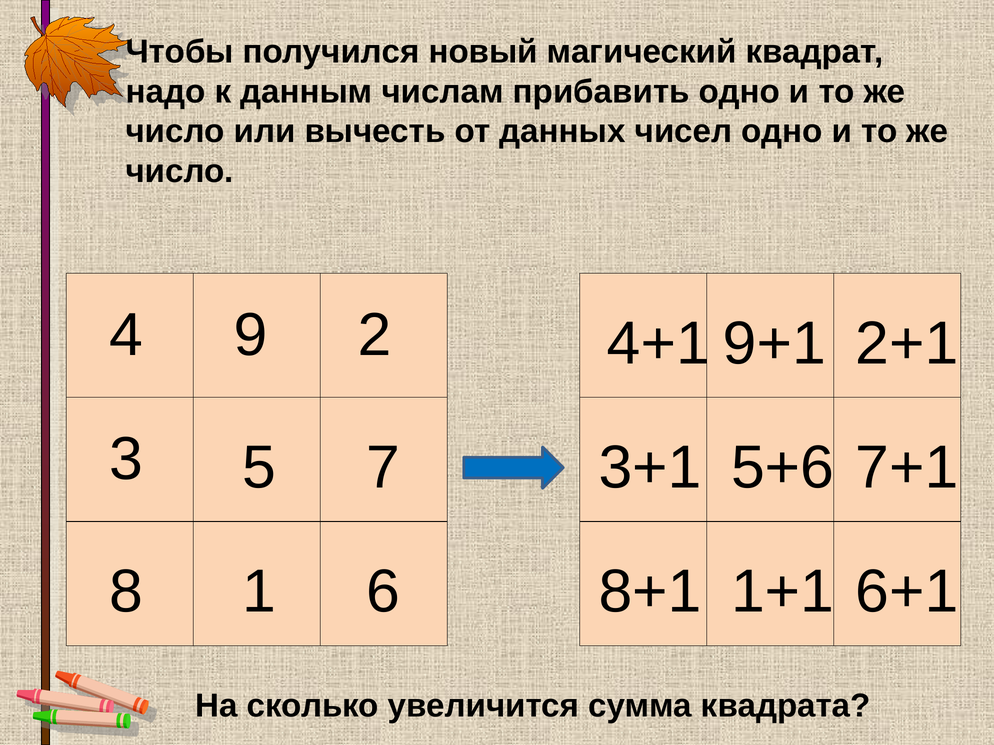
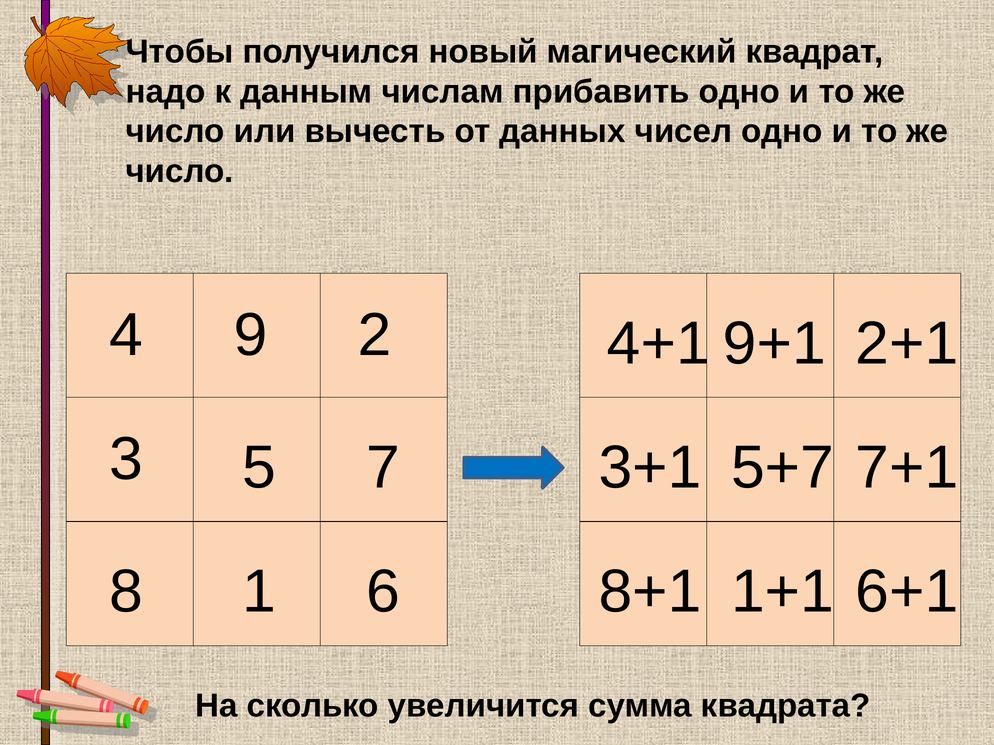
5+6: 5+6 -> 5+7 (783, 468)
